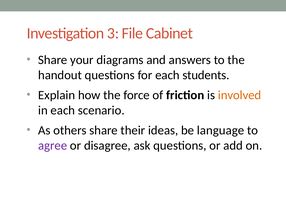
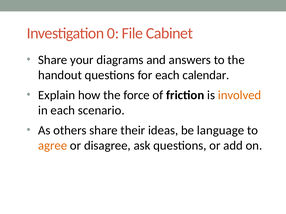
3: 3 -> 0 (113, 33)
students: students -> calendar (206, 75)
agree colour: purple -> orange (53, 146)
